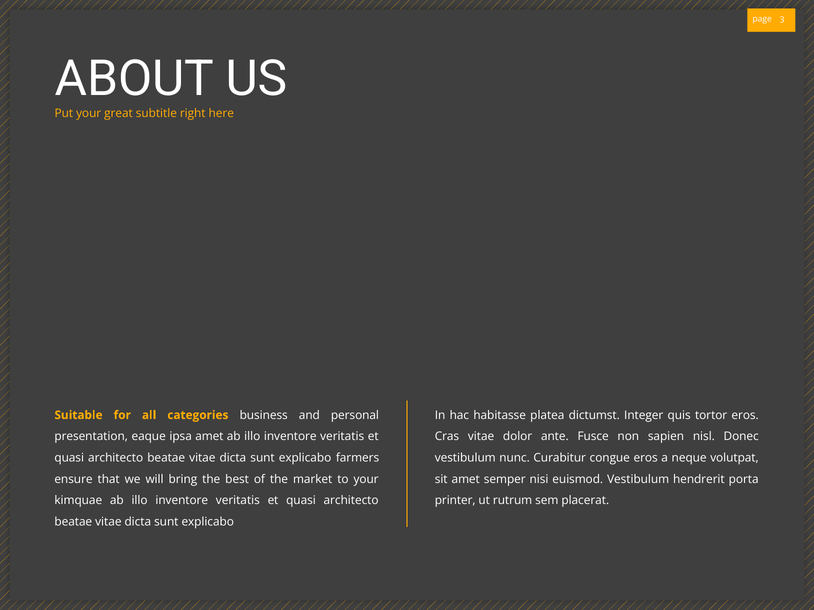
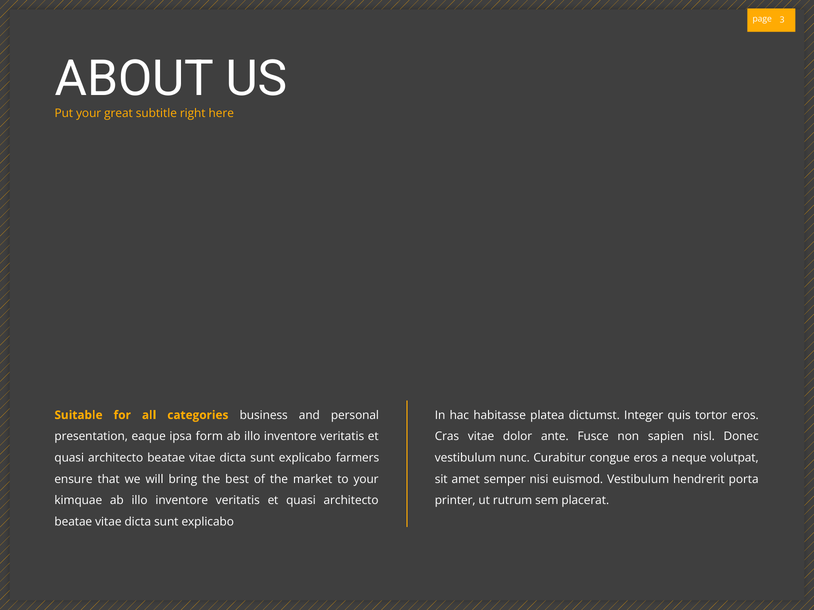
ipsa amet: amet -> form (209, 437)
